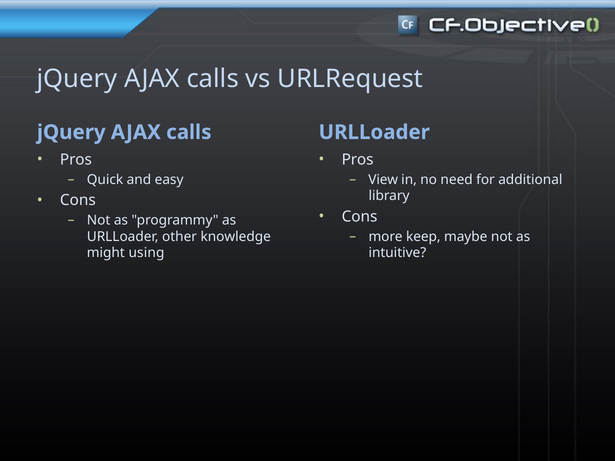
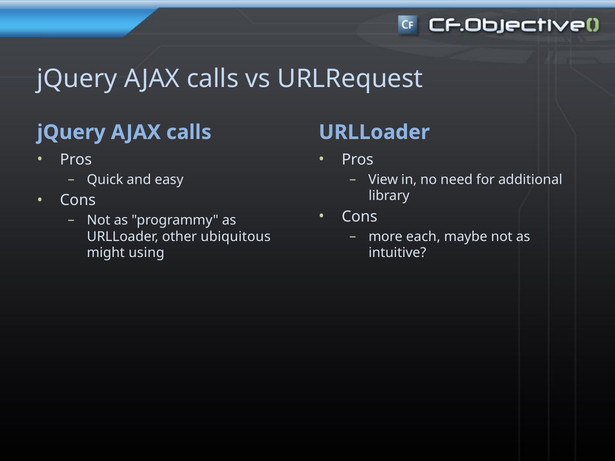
keep: keep -> each (423, 237)
knowledge: knowledge -> ubiquitous (236, 237)
